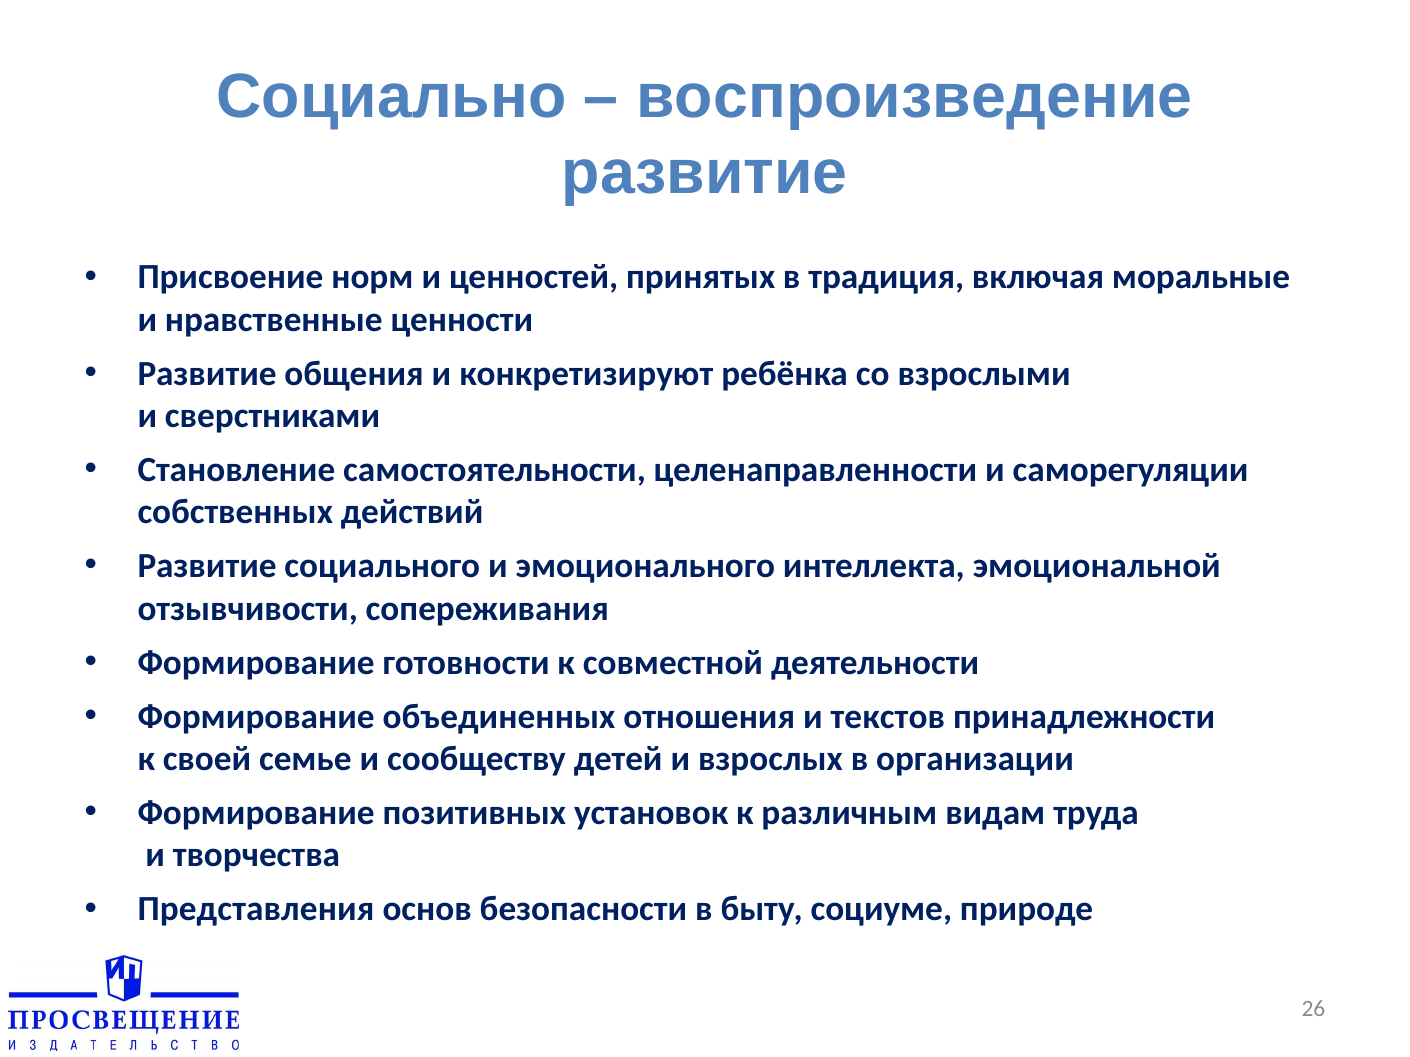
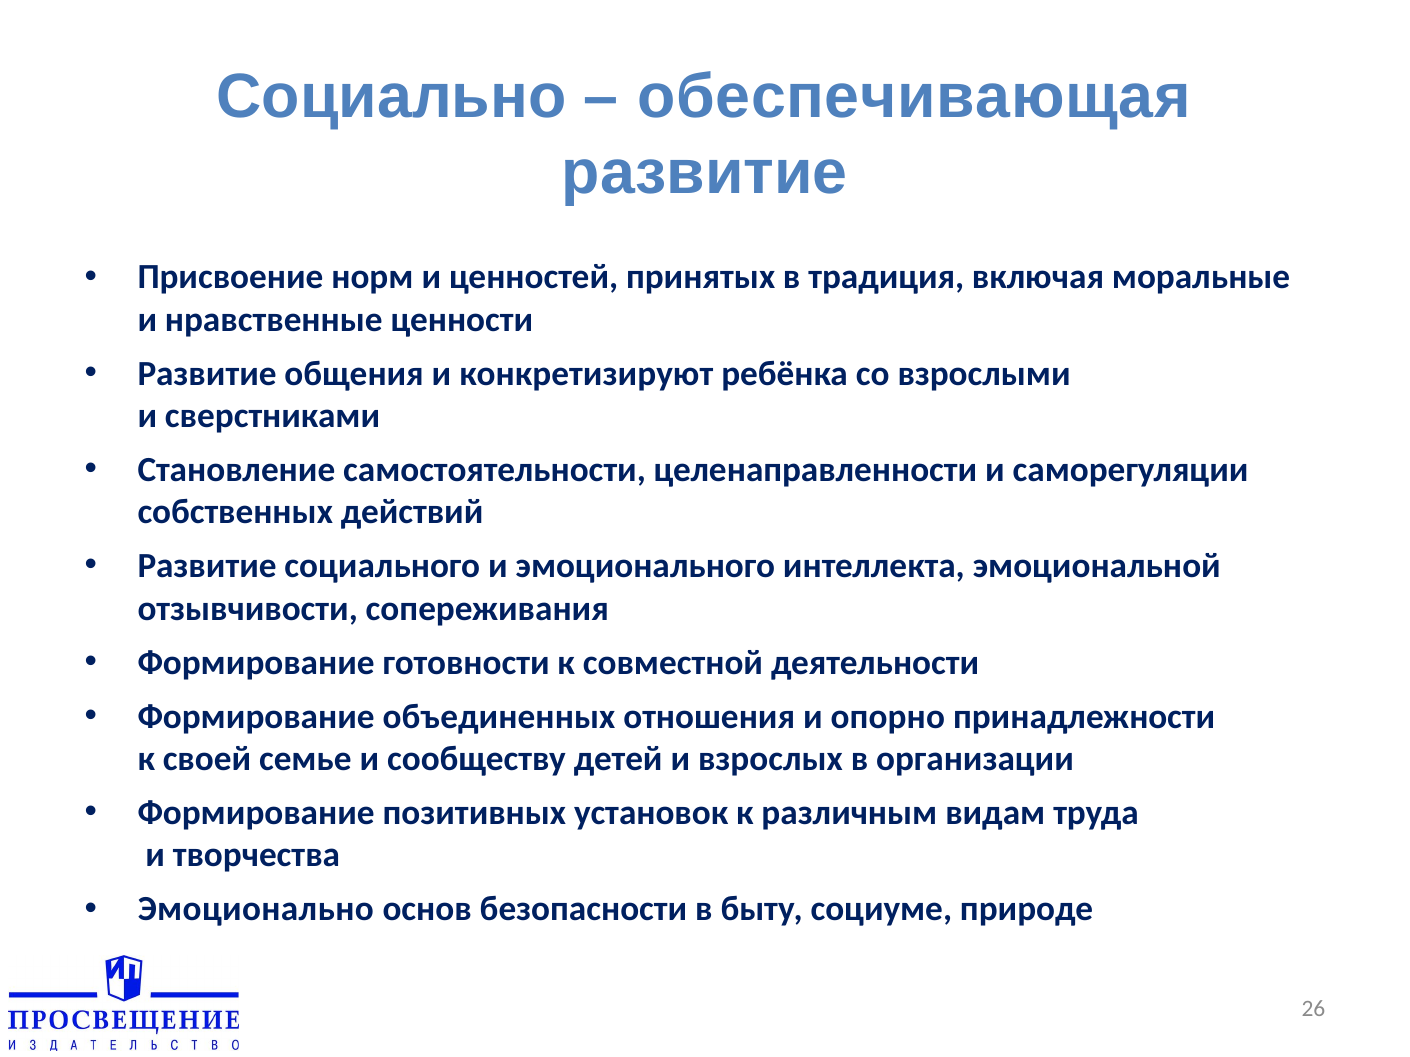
воспроизведение: воспроизведение -> обеспечивающая (914, 97)
текстов: текстов -> опорно (888, 717)
Представления: Представления -> Эмоционально (256, 910)
